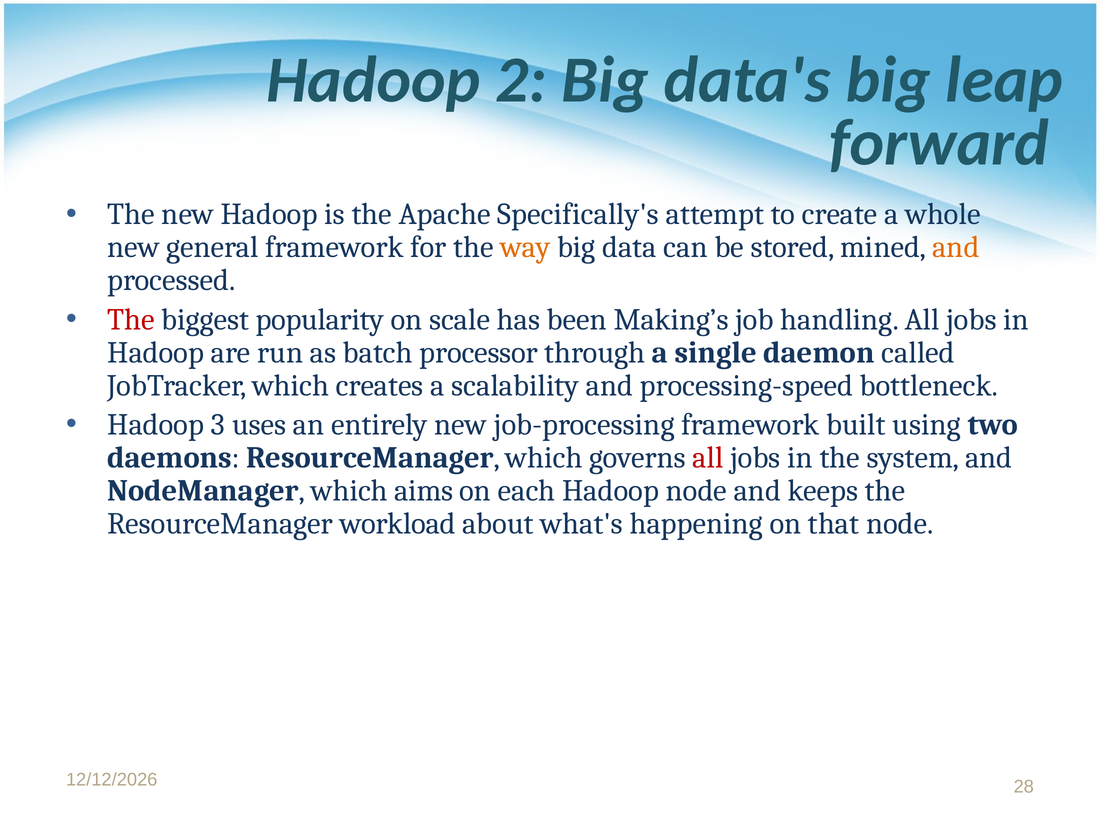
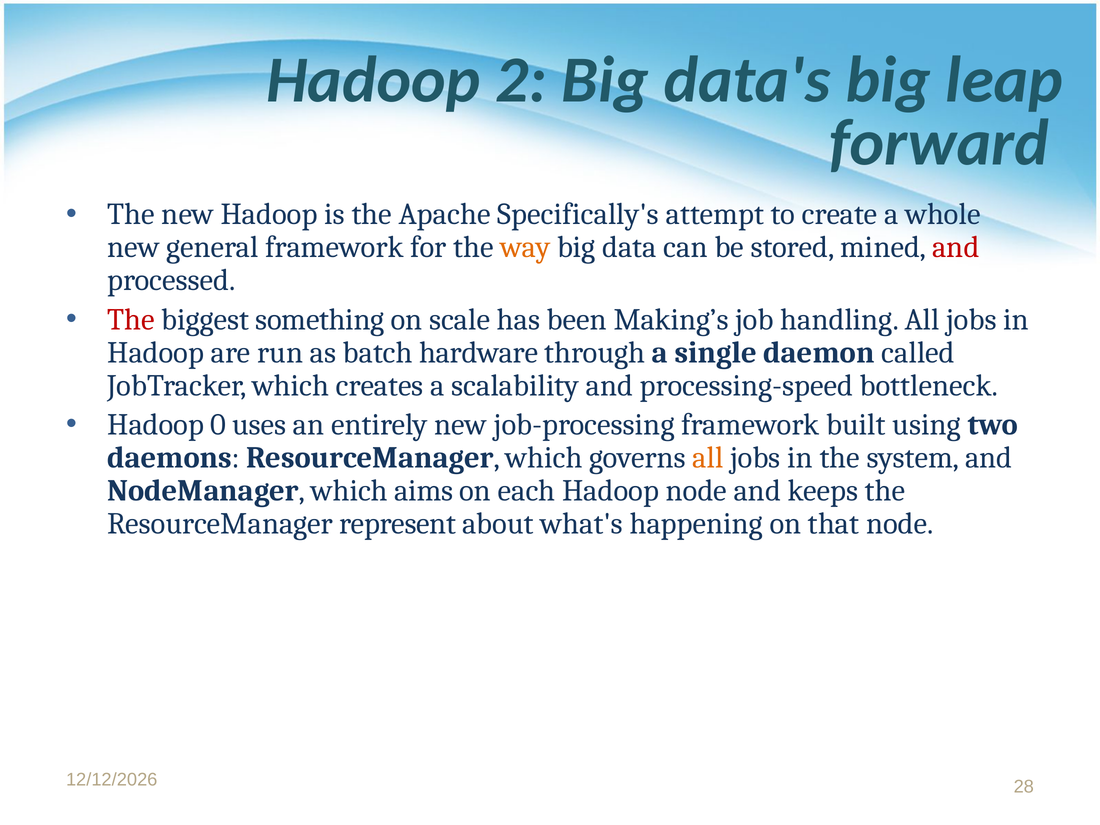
and colour: orange -> red (956, 247)
popularity: popularity -> something (320, 319)
processor: processor -> hardware (479, 352)
3: 3 -> 0 (218, 425)
all colour: red -> orange (708, 458)
workload: workload -> represent (398, 524)
